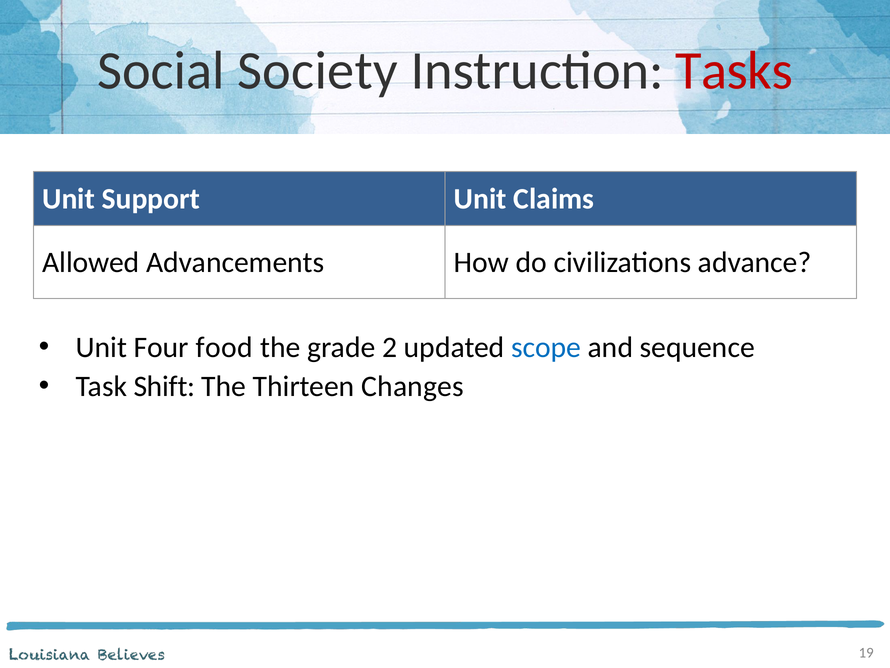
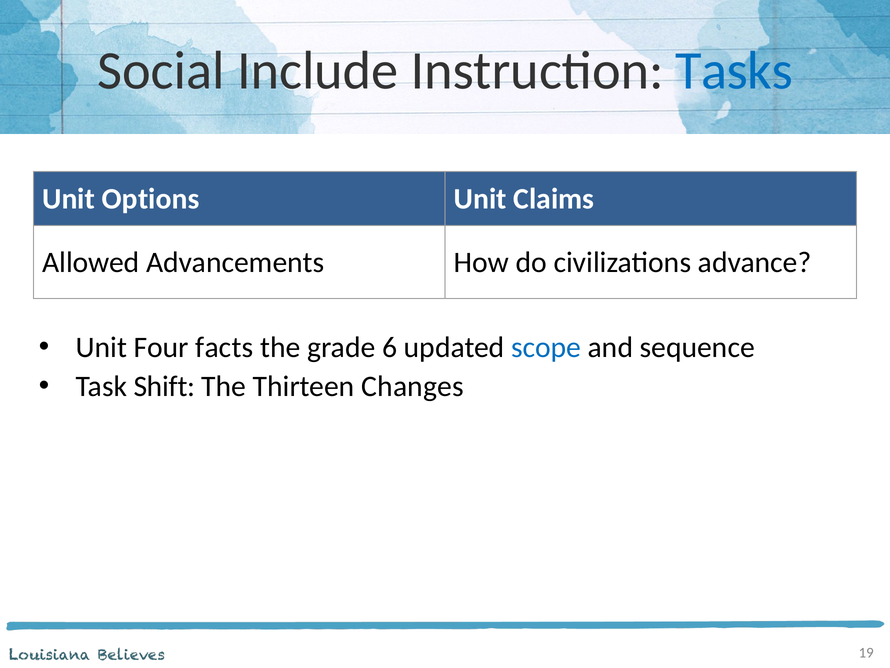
Society: Society -> Include (318, 71)
Tasks colour: red -> blue (734, 71)
Support: Support -> Options (151, 199)
food: food -> facts (224, 347)
2: 2 -> 6 (390, 347)
